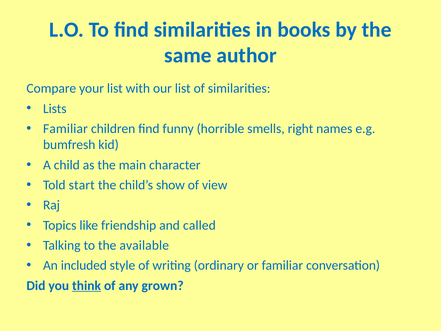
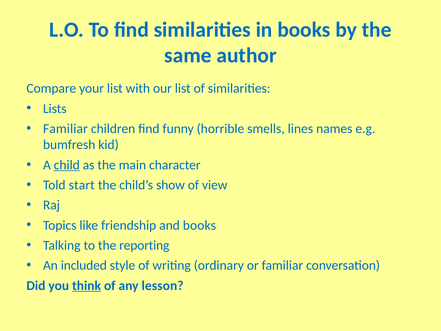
right: right -> lines (300, 129)
child underline: none -> present (67, 165)
and called: called -> books (199, 225)
available: available -> reporting (144, 245)
grown: grown -> lesson (163, 285)
